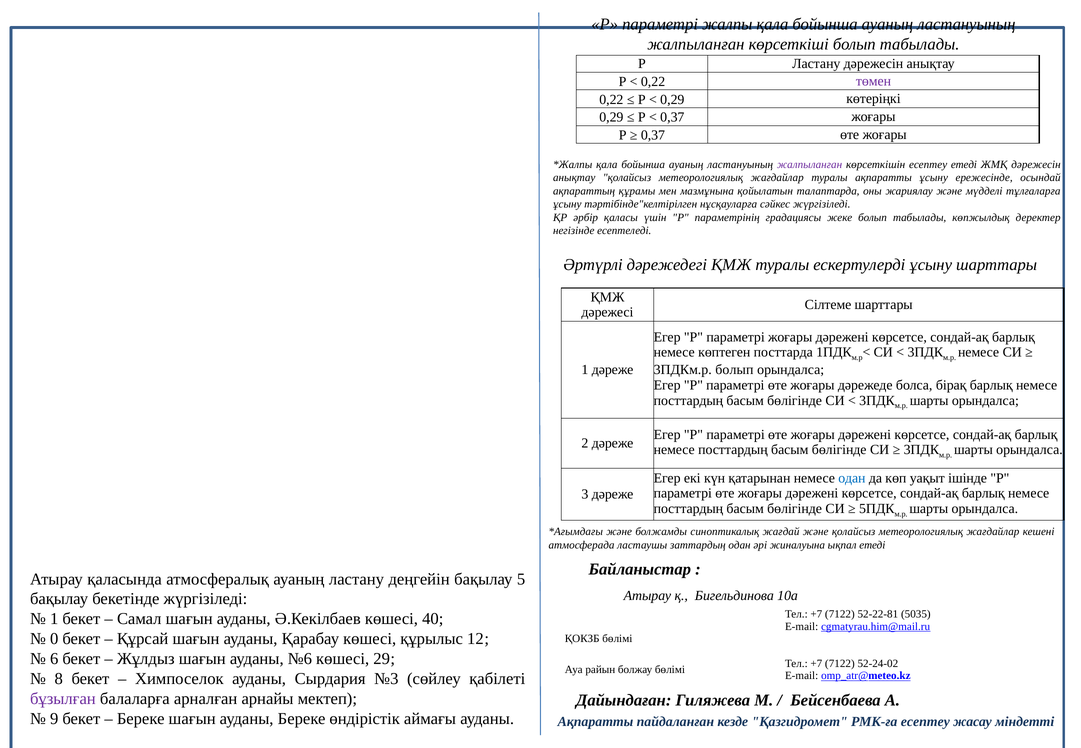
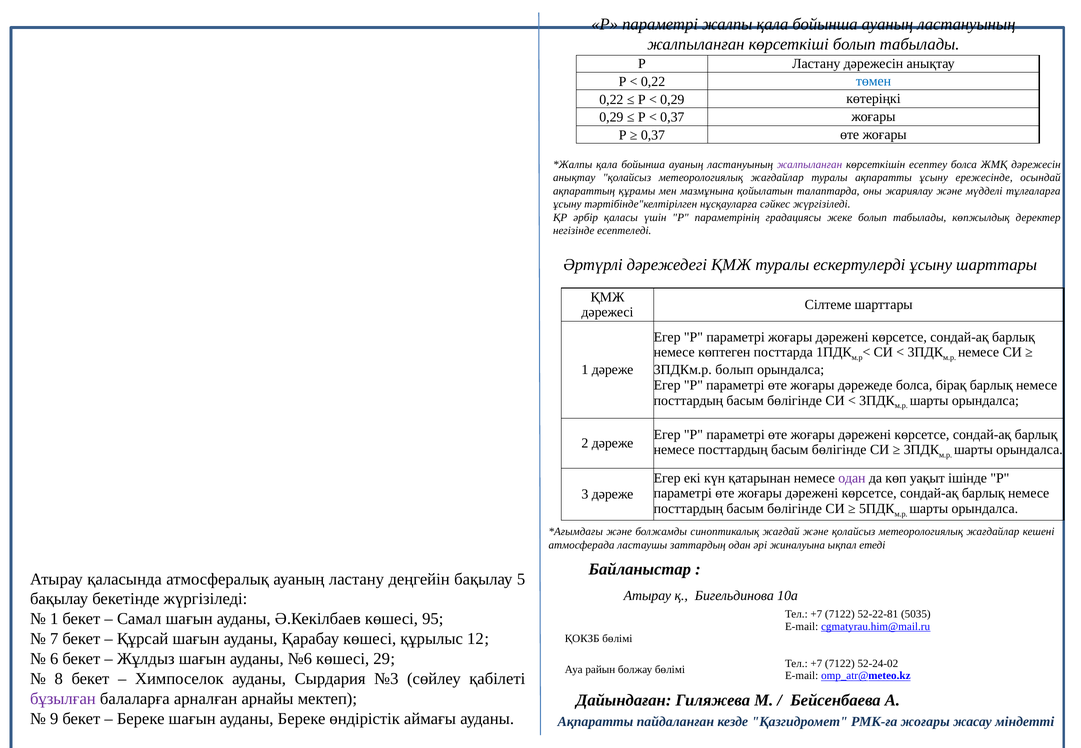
төмен colour: purple -> blue (874, 81)
есептеу етеді: етеді -> болса (964, 165)
одан colour: blue -> purple (852, 478)
40: 40 -> 95 (433, 619)
0: 0 -> 7 (54, 639)
РМК-ға есептеу: есептеу -> жоғары (925, 722)
